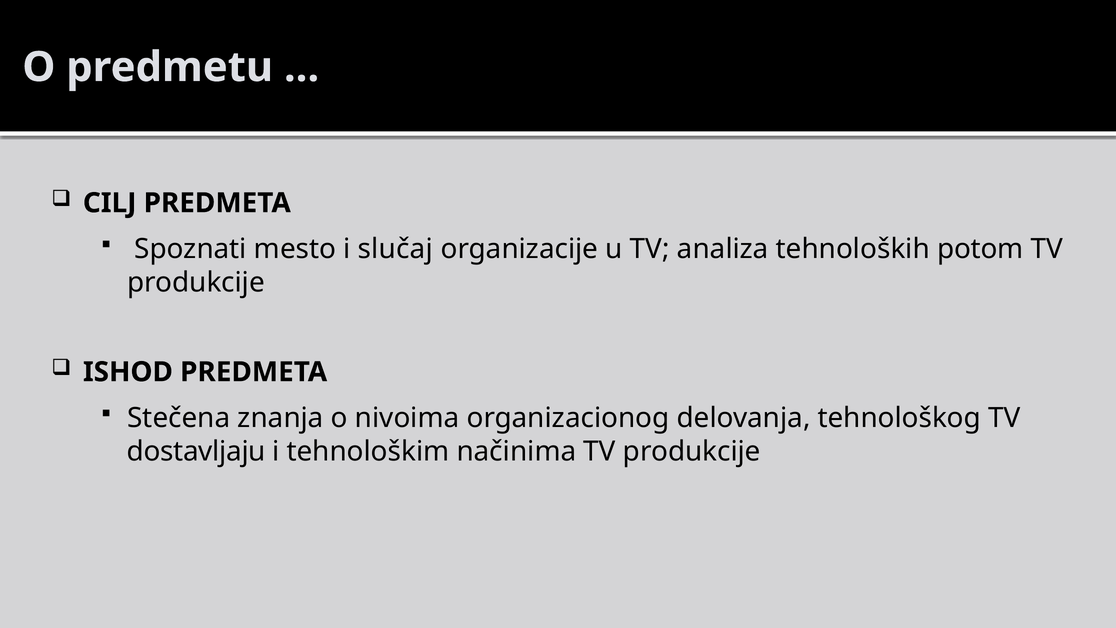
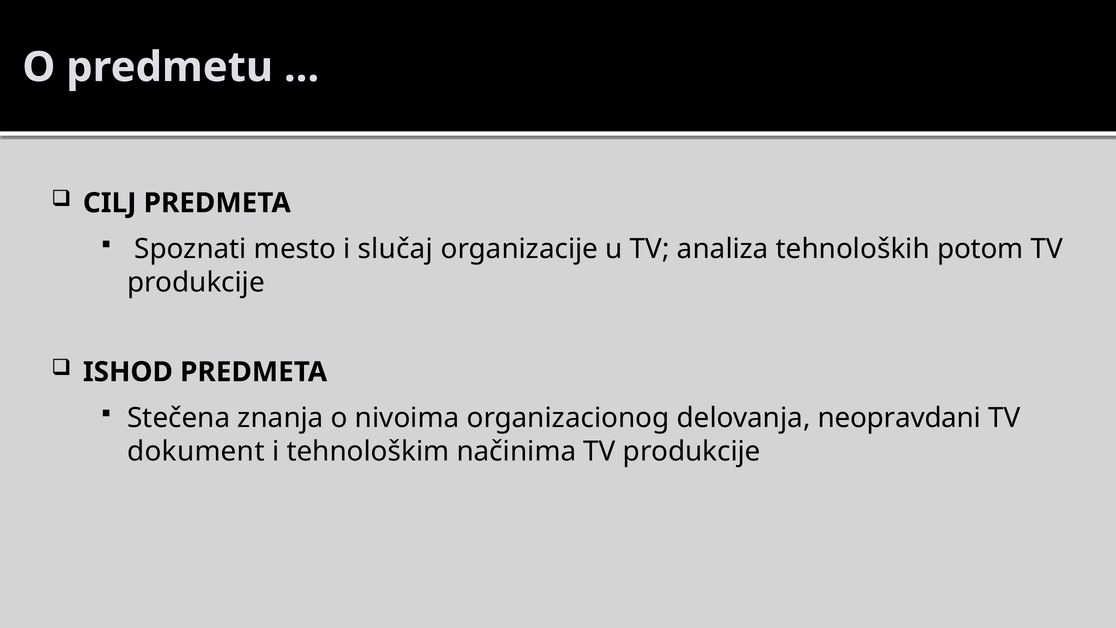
tehnološkog: tehnološkog -> neopravdani (899, 418)
dostavljaju: dostavljaju -> dokument (196, 451)
